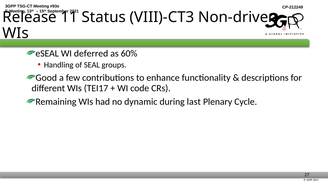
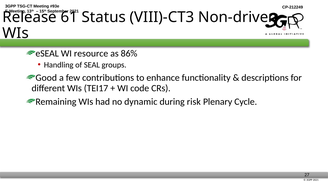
11: 11 -> 61 (69, 17)
deferred: deferred -> resource (91, 54)
60%: 60% -> 86% (129, 54)
last: last -> risk (194, 102)
